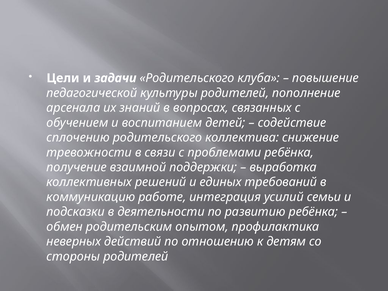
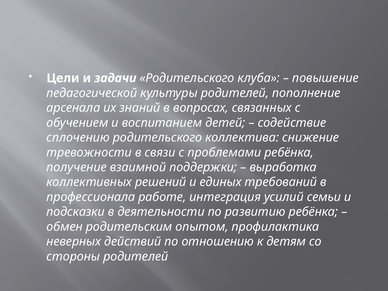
коммуникацию: коммуникацию -> профессионала (91, 197)
